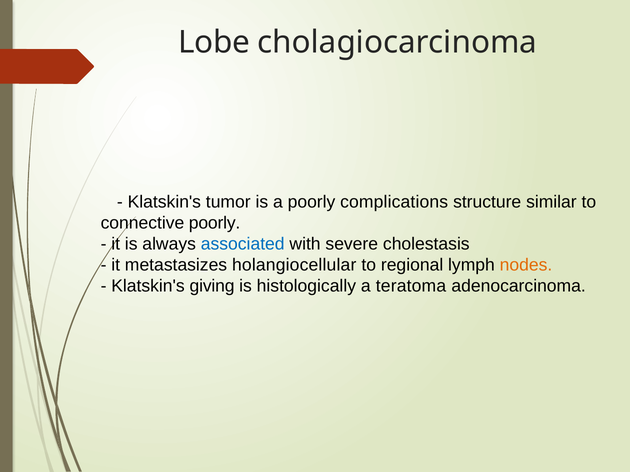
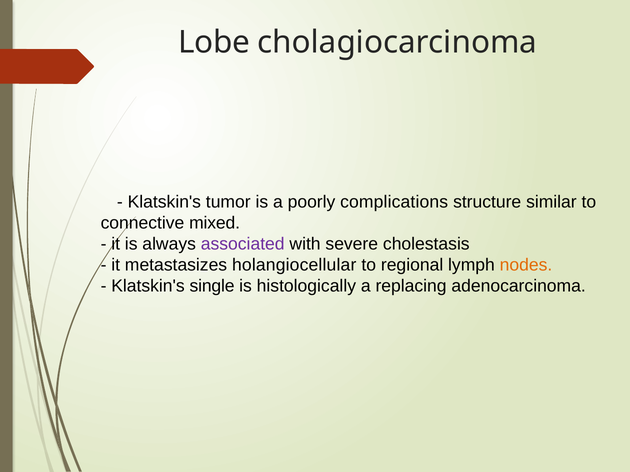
connective poorly: poorly -> mixed (215, 223)
associated colour: blue -> purple (243, 244)
giving: giving -> single (212, 286)
teratoma: teratoma -> replacing (411, 286)
